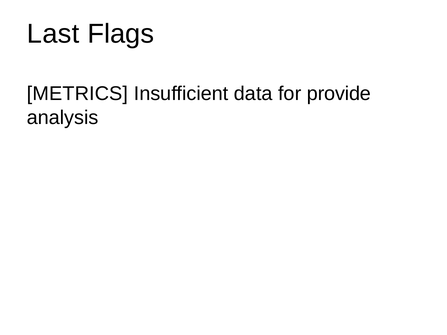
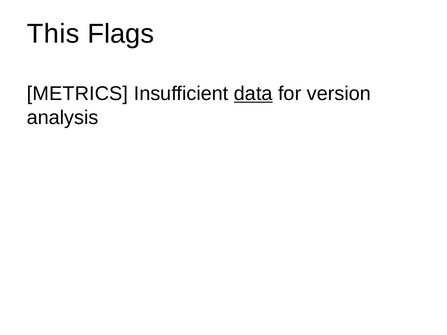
Last: Last -> This (53, 34)
data underline: none -> present (253, 94)
provide: provide -> version (339, 94)
